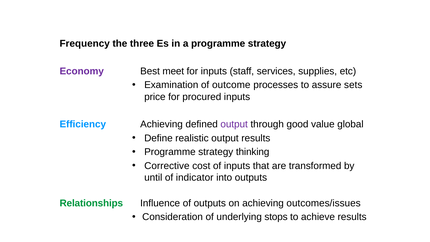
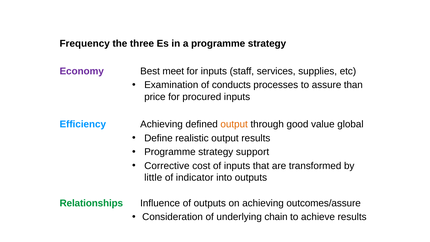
outcome: outcome -> conducts (231, 85)
sets: sets -> than (353, 85)
output colour: purple -> orange (234, 124)
thinking: thinking -> support (253, 152)
until: until -> little (153, 177)
outcomes/issues: outcomes/issues -> outcomes/assure (324, 203)
stops: stops -> chain (276, 217)
